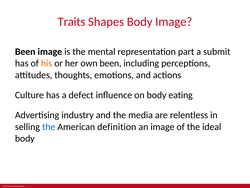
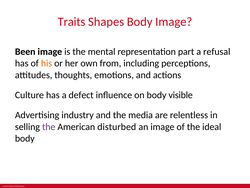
submit: submit -> refusal (217, 51)
own been: been -> from (110, 63)
eating: eating -> visible (181, 95)
the colour: blue -> purple (49, 127)
definition: definition -> disturbed (117, 127)
